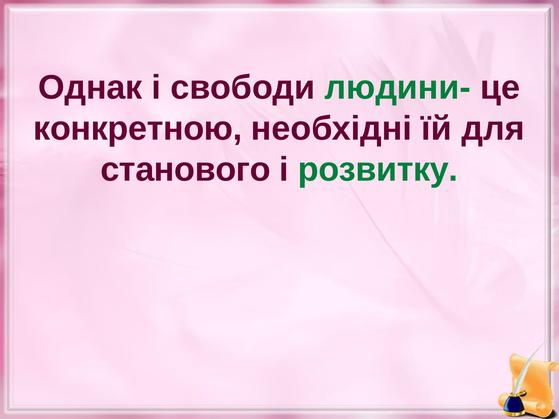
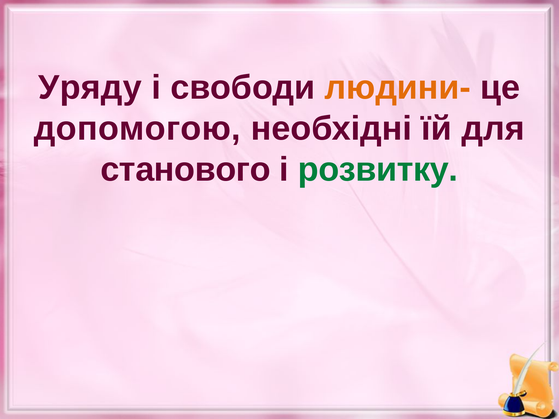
Однак: Однак -> Уряду (90, 88)
людини- colour: green -> orange (398, 88)
конкретною: конкретною -> допомогою (137, 129)
